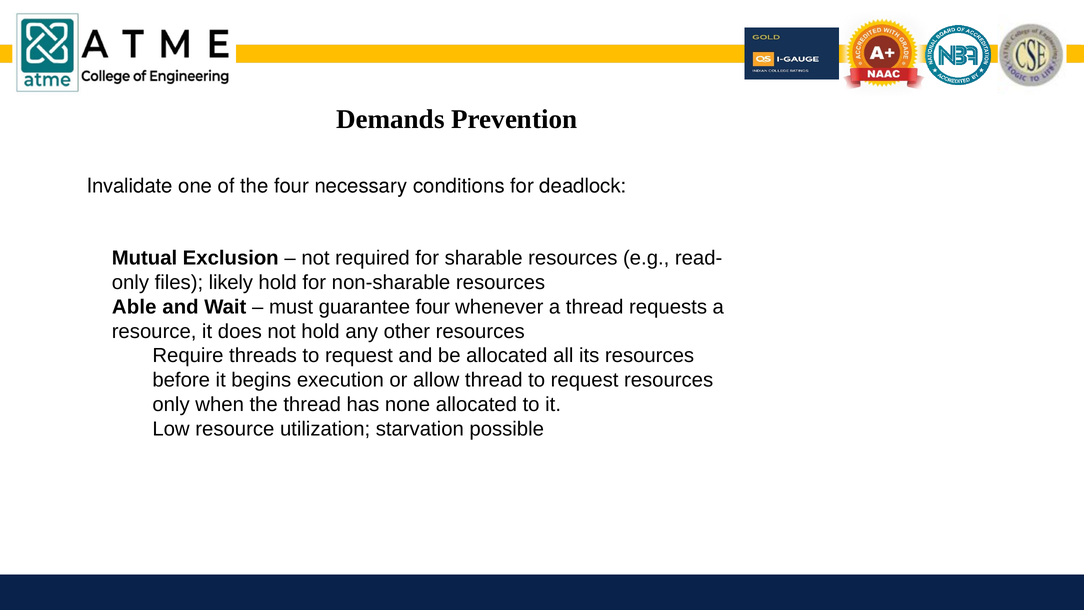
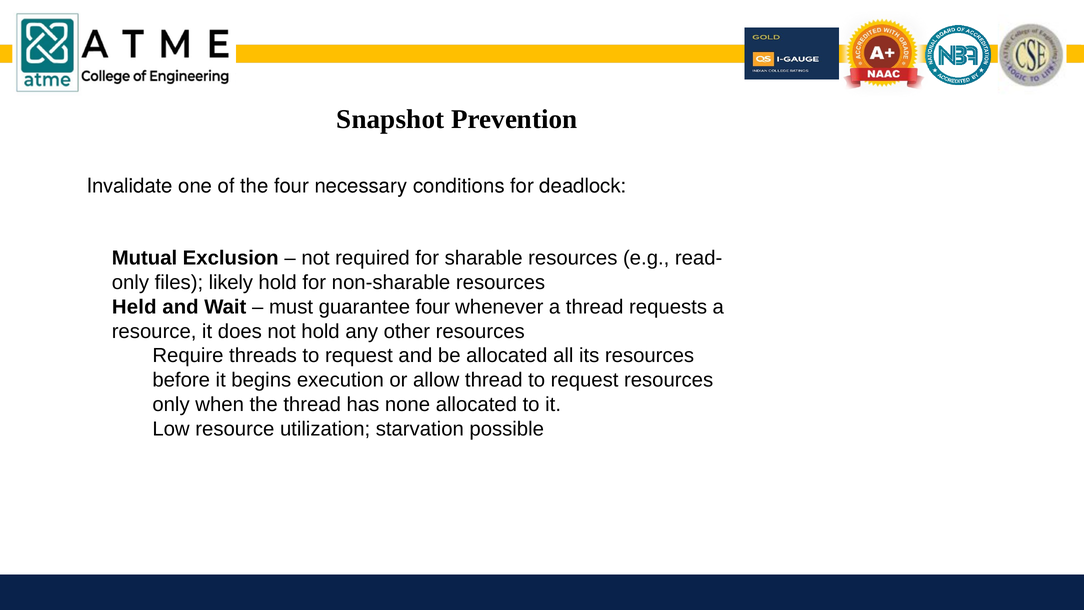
Demands: Demands -> Snapshot (390, 119)
Able: Able -> Held (134, 307)
